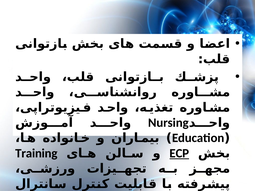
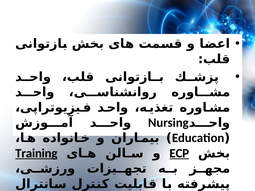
Training underline: none -> present (36, 153)
